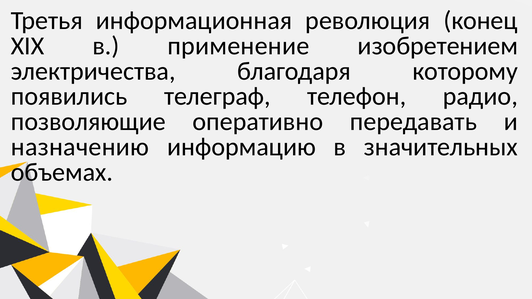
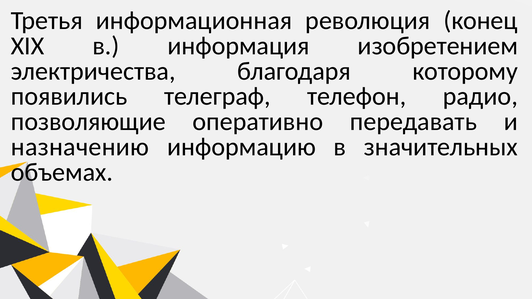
применение: применение -> информация (239, 46)
